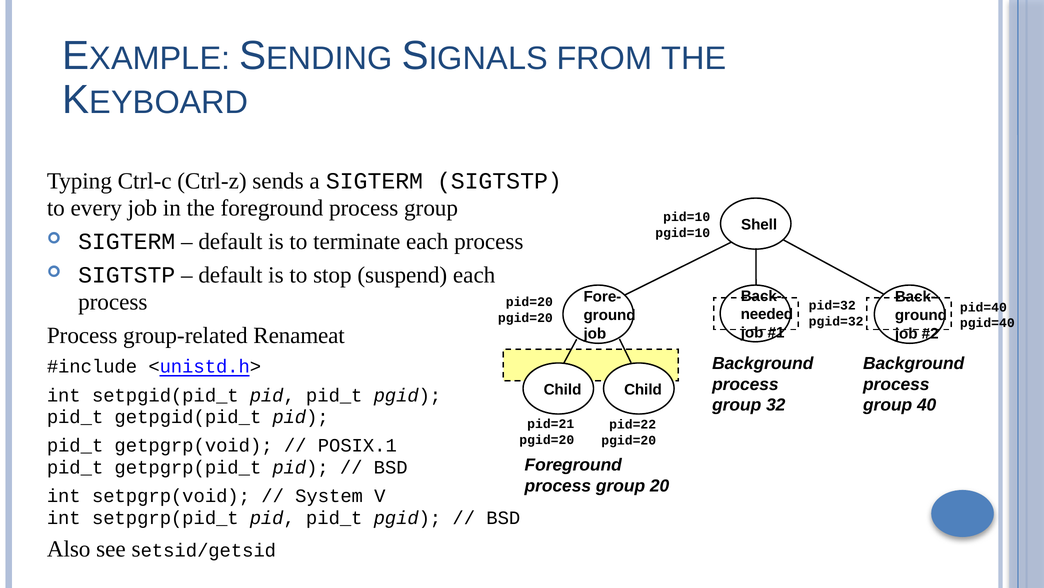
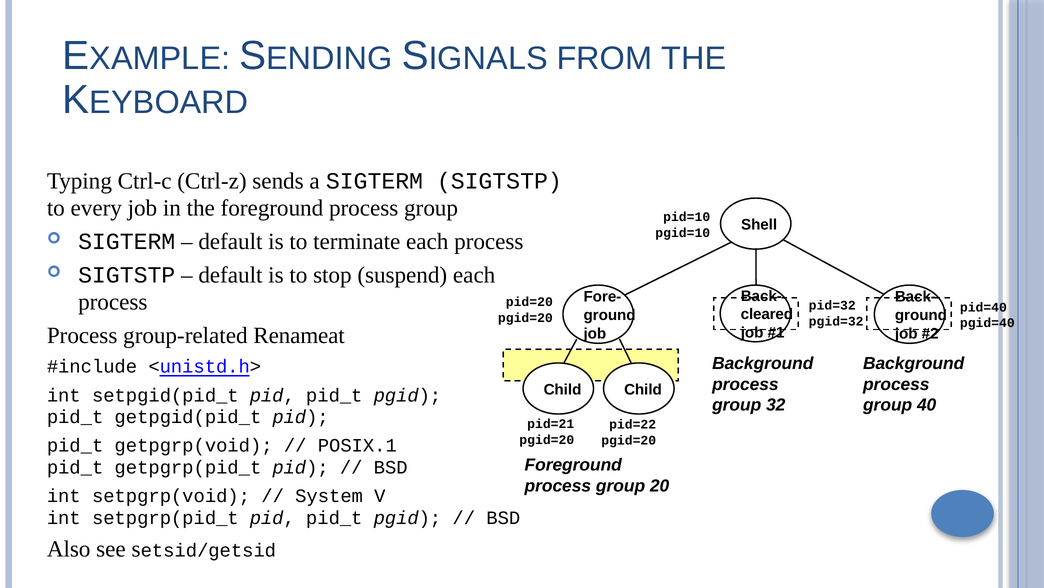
needed: needed -> cleared (767, 314)
